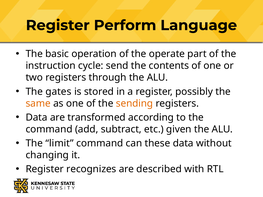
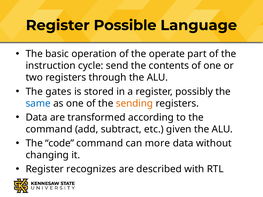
Perform: Perform -> Possible (125, 25)
same colour: orange -> blue (38, 104)
limit: limit -> code (60, 143)
these: these -> more (157, 143)
